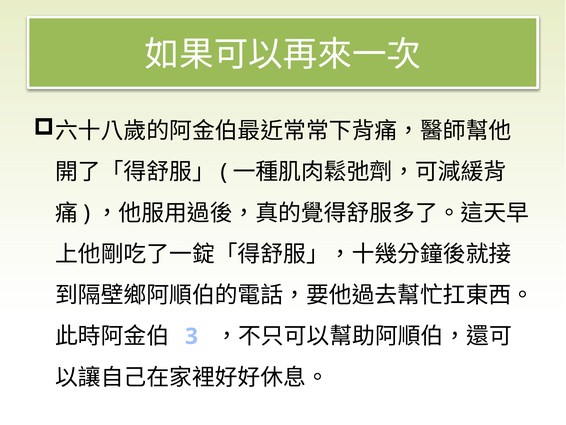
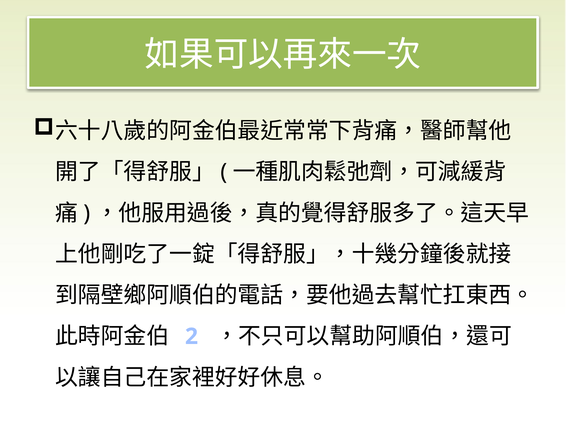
3: 3 -> 2 (192, 336)
